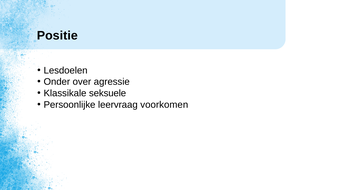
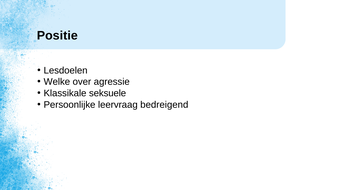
Onder: Onder -> Welke (57, 82)
voorkomen: voorkomen -> bedreigend (164, 105)
